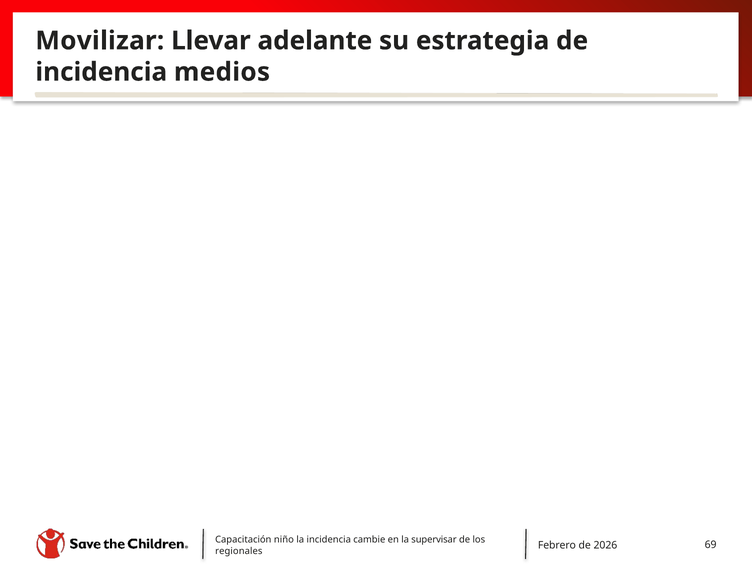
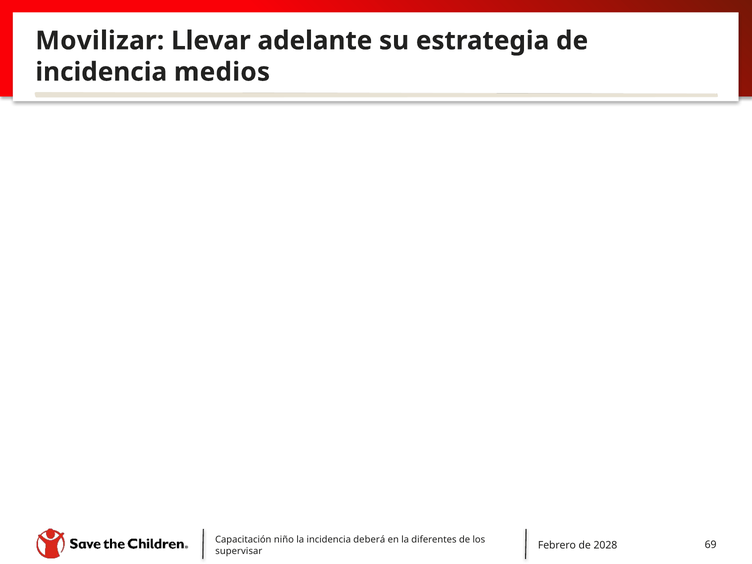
cambie: cambie -> deberá (369, 540)
supervisar: supervisar -> diferentes (434, 540)
2026: 2026 -> 2028 (605, 545)
regionales: regionales -> supervisar (239, 551)
